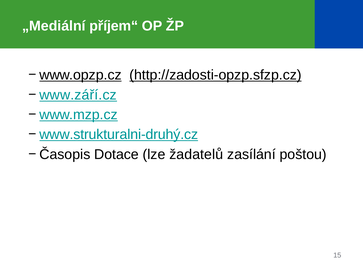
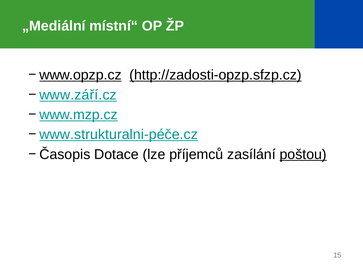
příjem“: příjem“ -> místní“ (114, 26)
www.strukturalni-druhý.cz: www.strukturalni-druhý.cz -> www.strukturalni-péče.cz (119, 134)
žadatelů: žadatelů -> příjemců (196, 154)
poštou underline: none -> present (303, 154)
